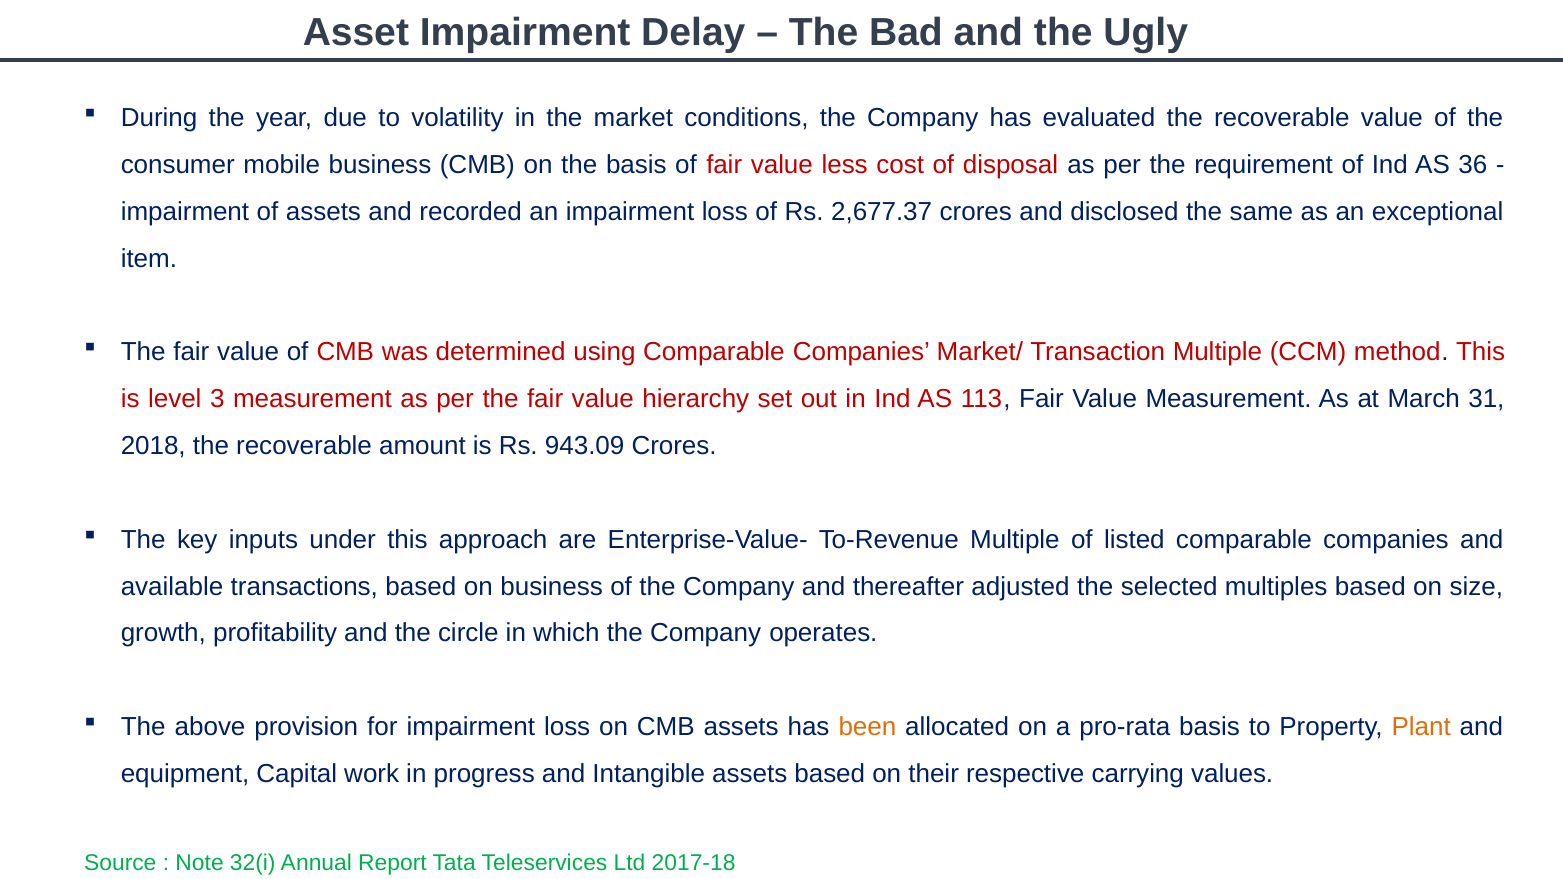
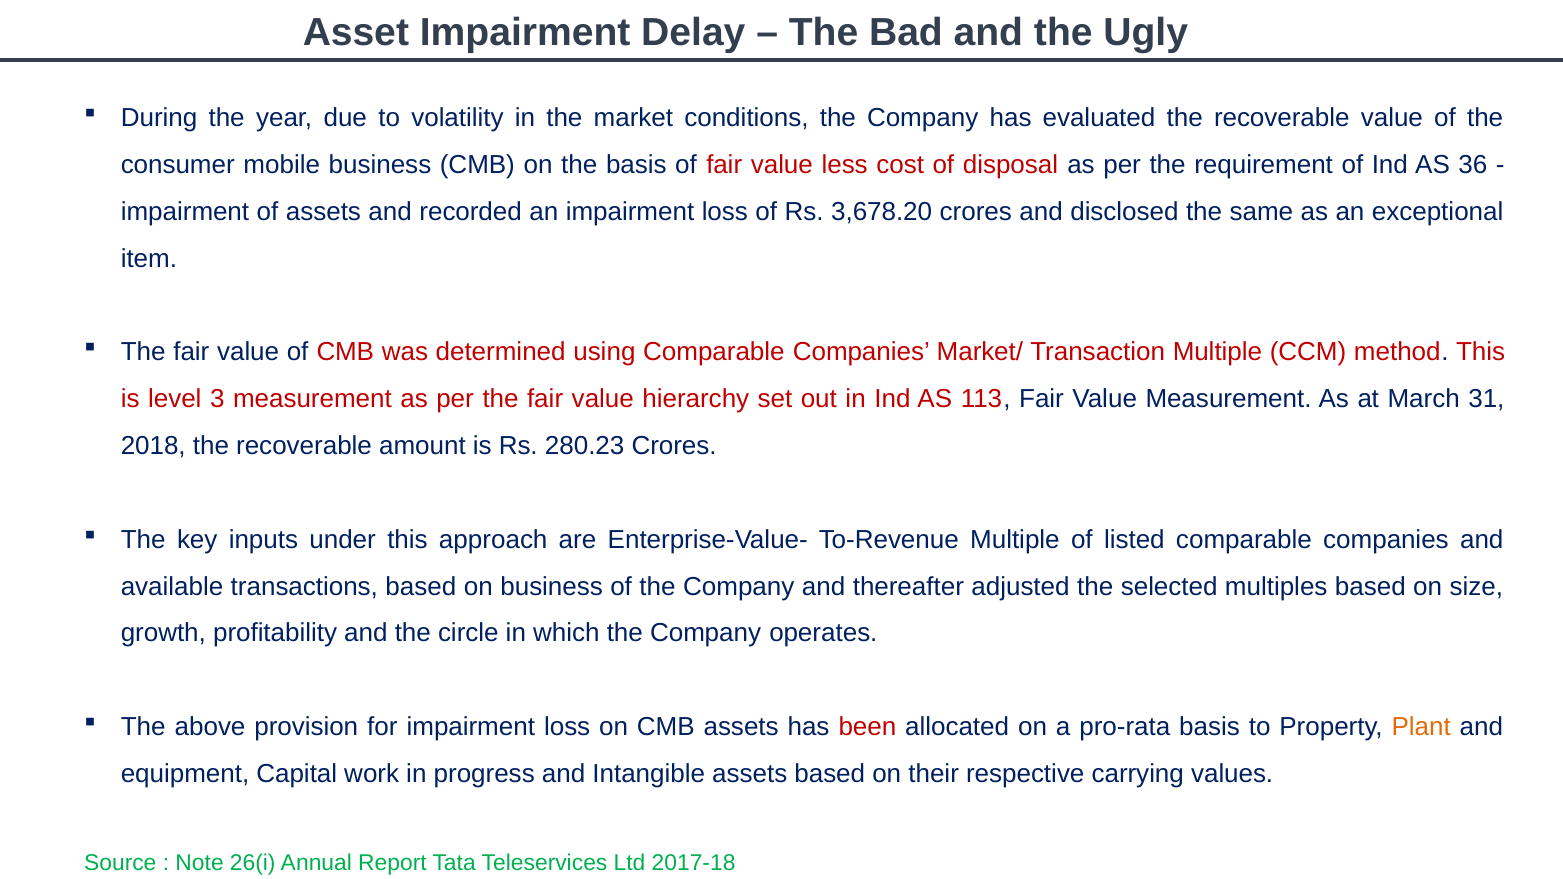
2,677.37: 2,677.37 -> 3,678.20 (882, 212)
943.09: 943.09 -> 280.23 (585, 446)
been colour: orange -> red (867, 727)
32(i: 32(i -> 26(i (253, 864)
